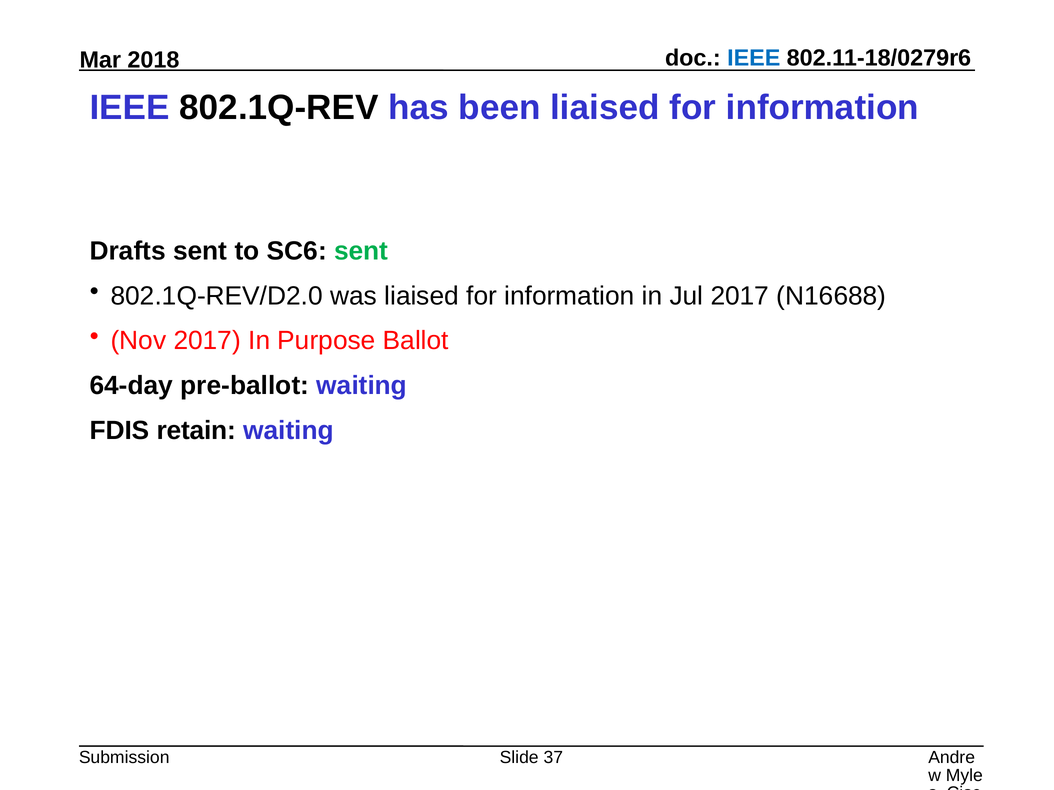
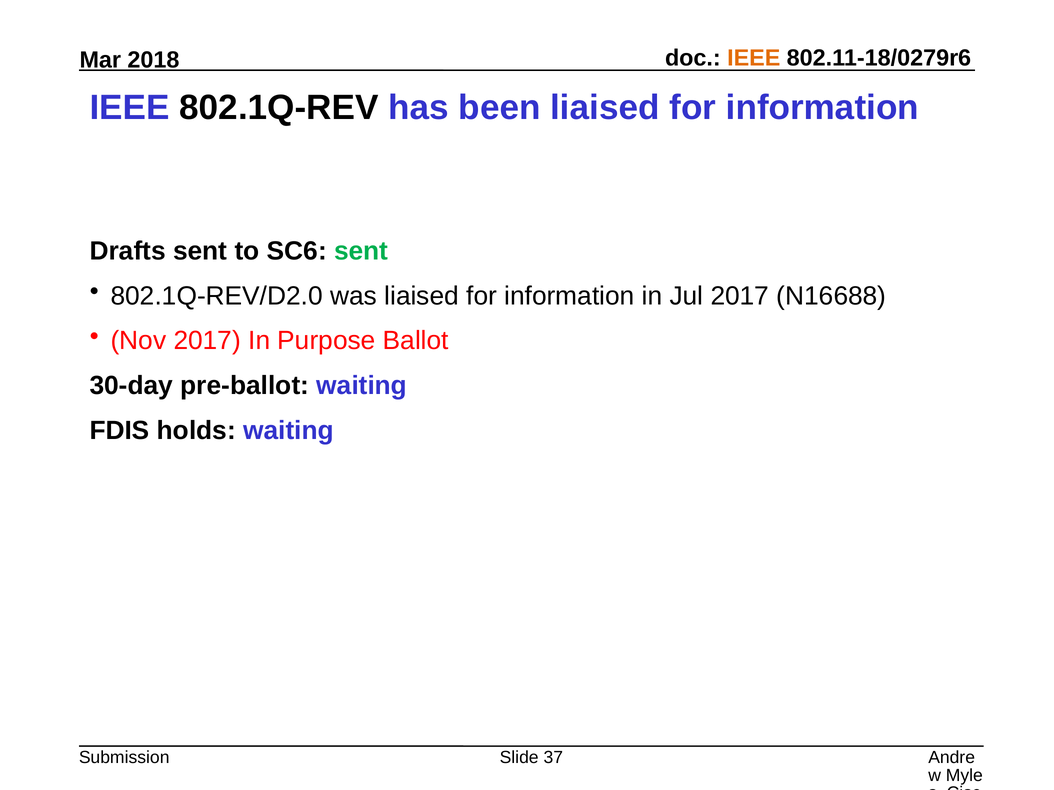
IEEE colour: blue -> orange (754, 58)
64-day: 64-day -> 30-day (131, 386)
retain: retain -> holds (196, 431)
